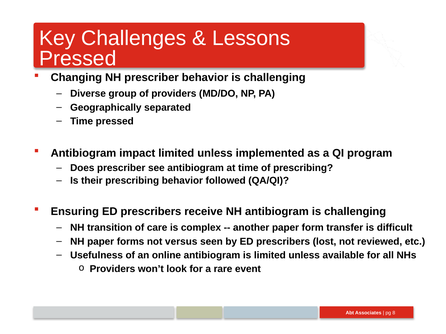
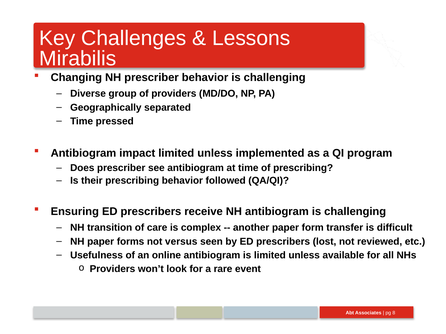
Pressed: Pressed -> Mirabilis (78, 59)
